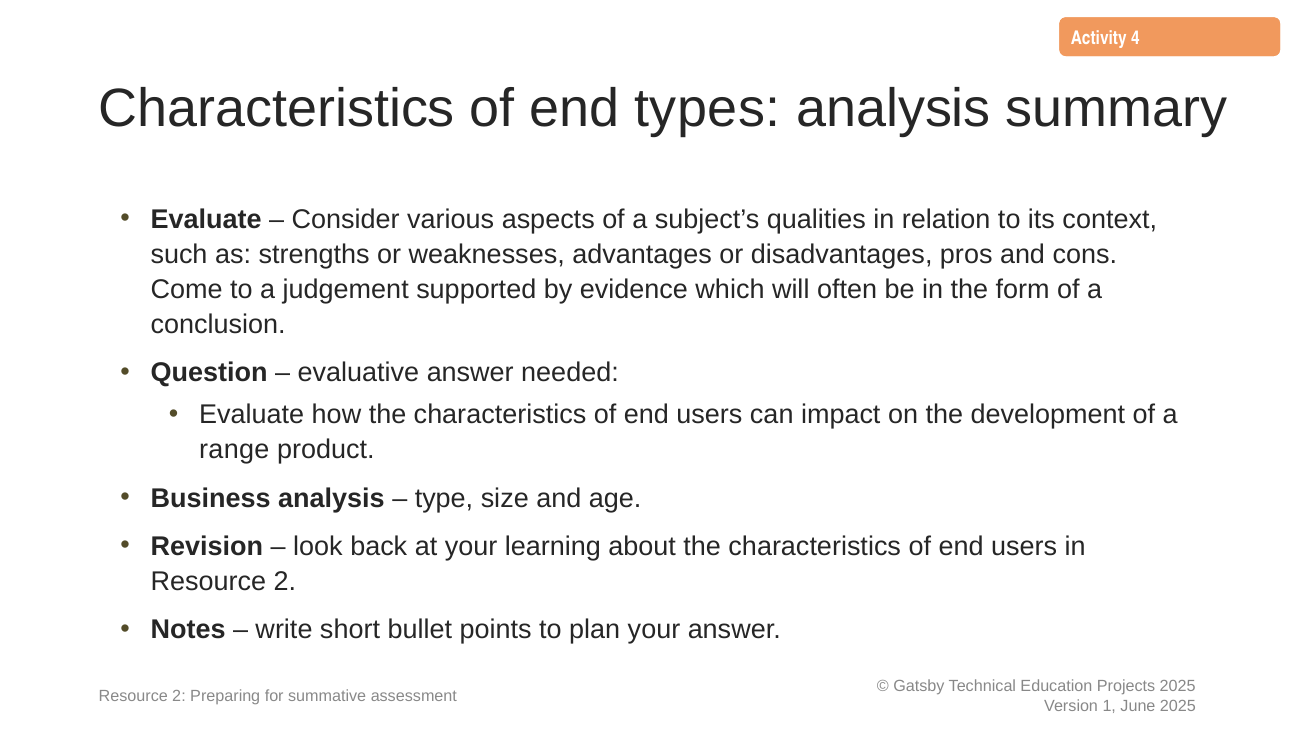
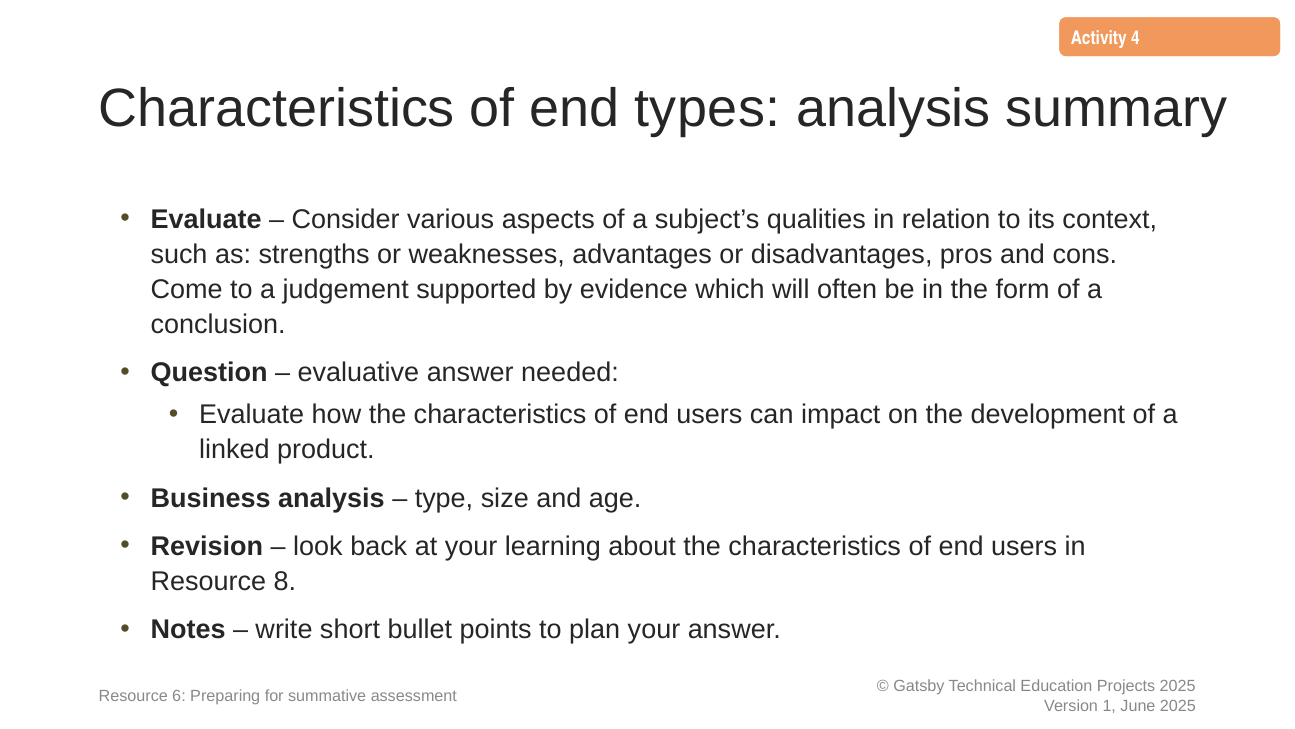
range: range -> linked (234, 449)
2: 2 -> 8 (285, 581)
2: 2 -> 6 (179, 695)
